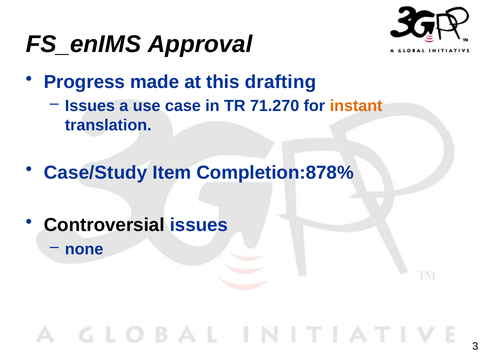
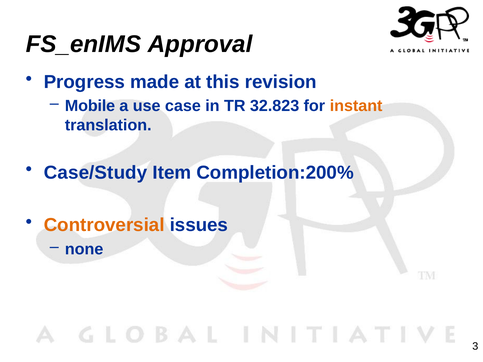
drafting: drafting -> revision (281, 82)
Issues: Issues -> Mobile (90, 106)
71.270: 71.270 -> 32.823 (275, 106)
Completion:878%: Completion:878% -> Completion:200% (275, 173)
Controversial colour: black -> orange (104, 225)
